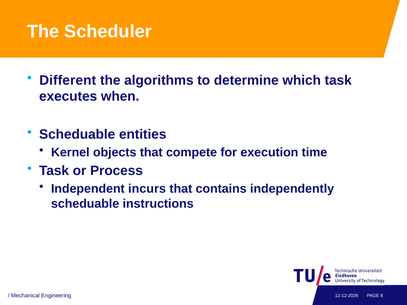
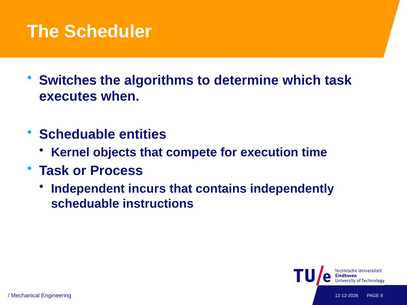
Different: Different -> Switches (68, 80)
